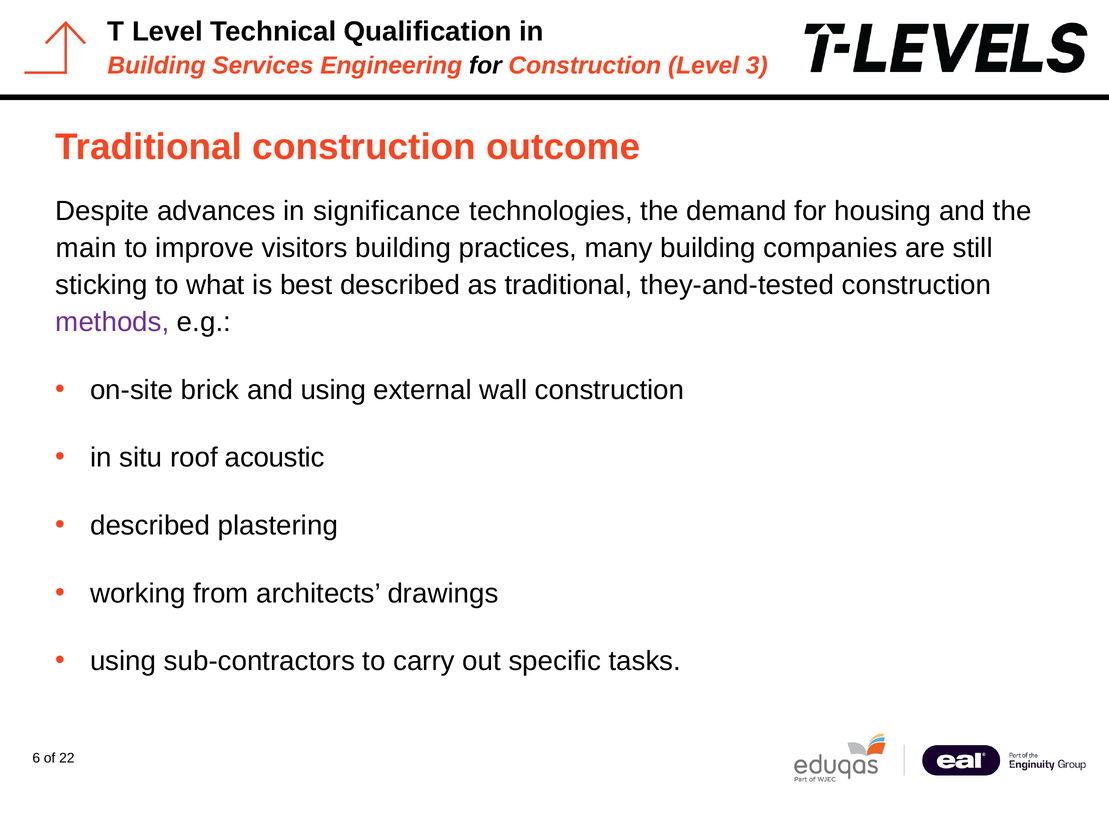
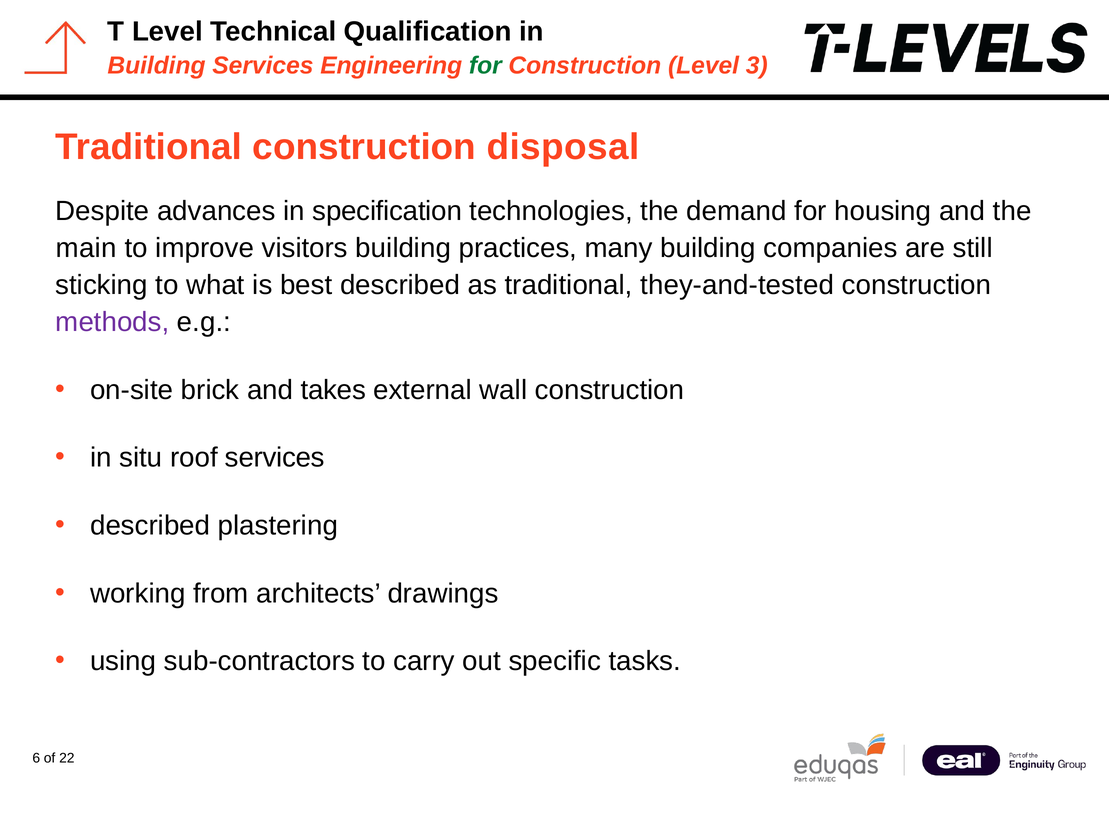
for colour: black -> green (485, 66)
outcome: outcome -> disposal (563, 147)
significance: significance -> specification (387, 211)
and using: using -> takes (333, 390)
roof acoustic: acoustic -> services (275, 458)
